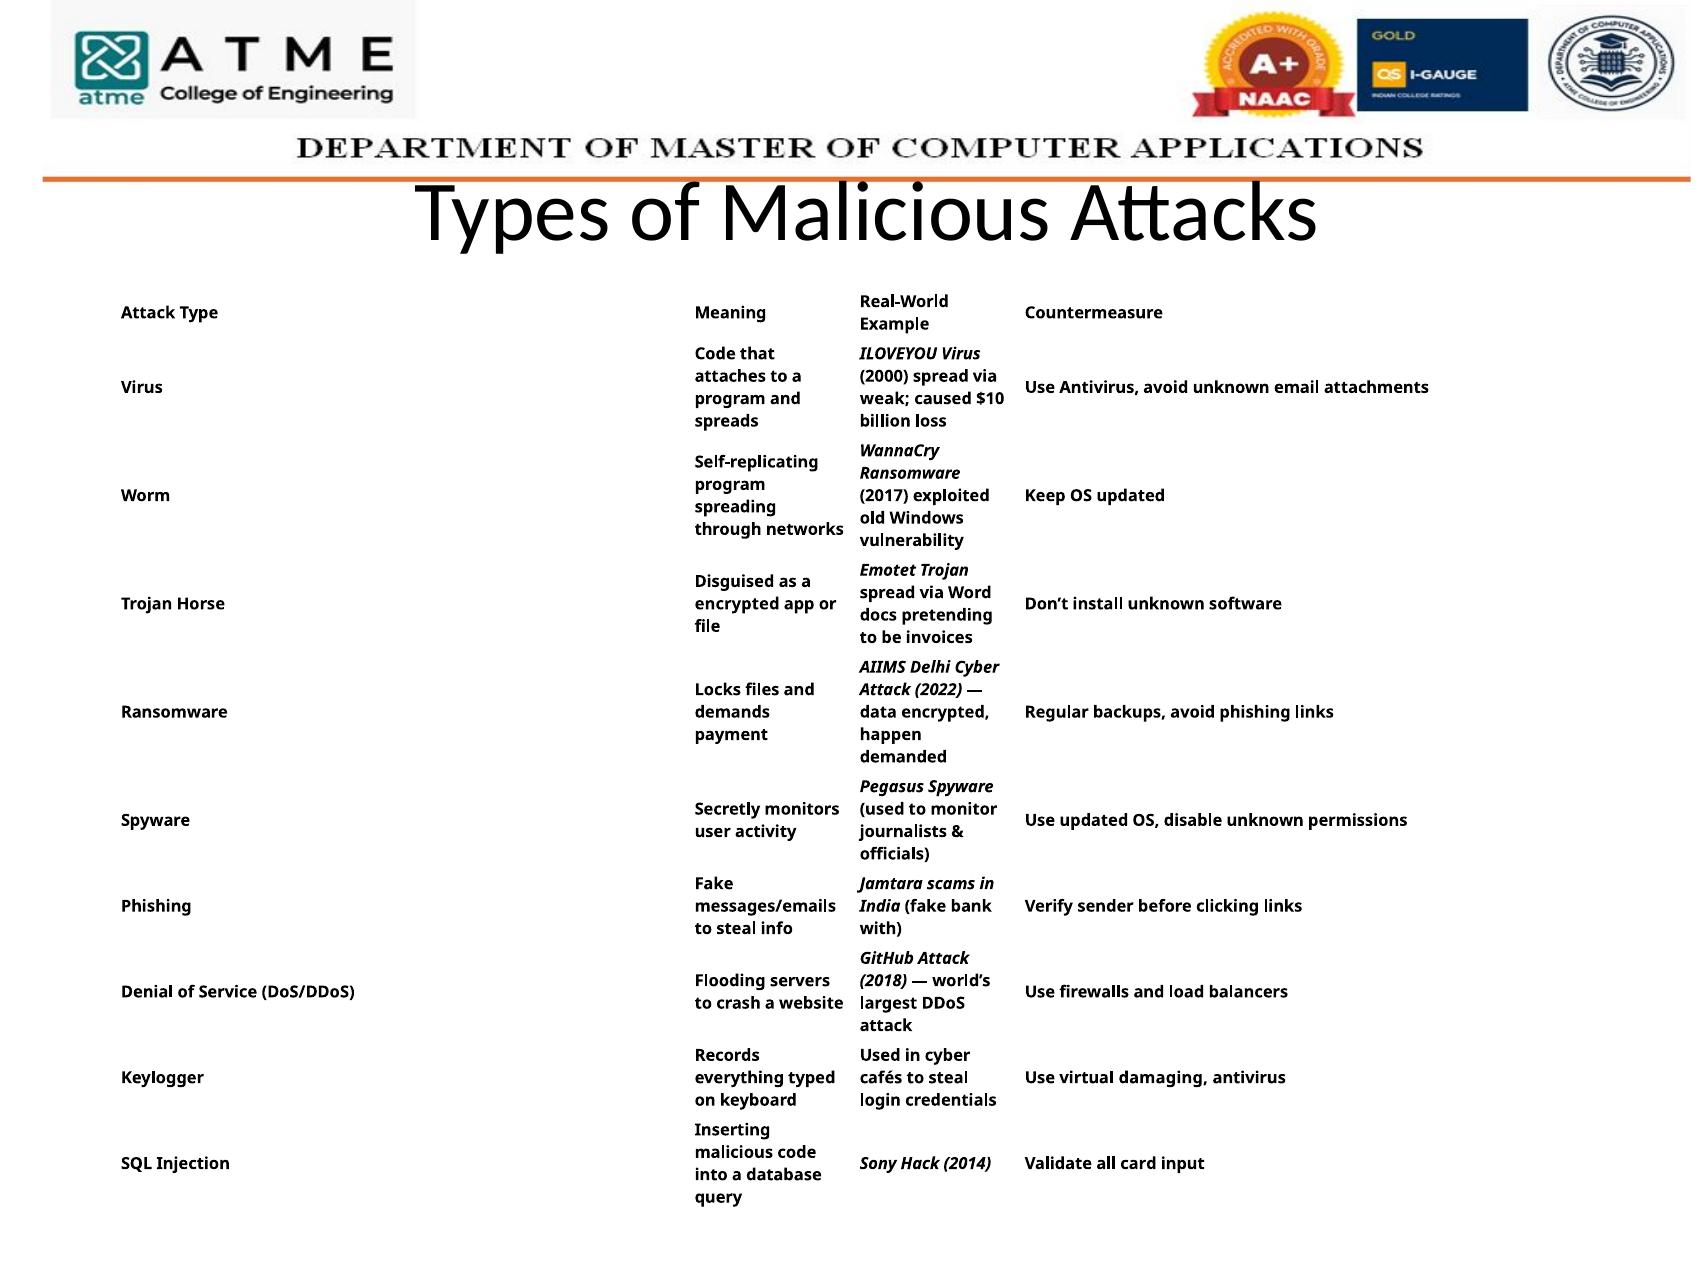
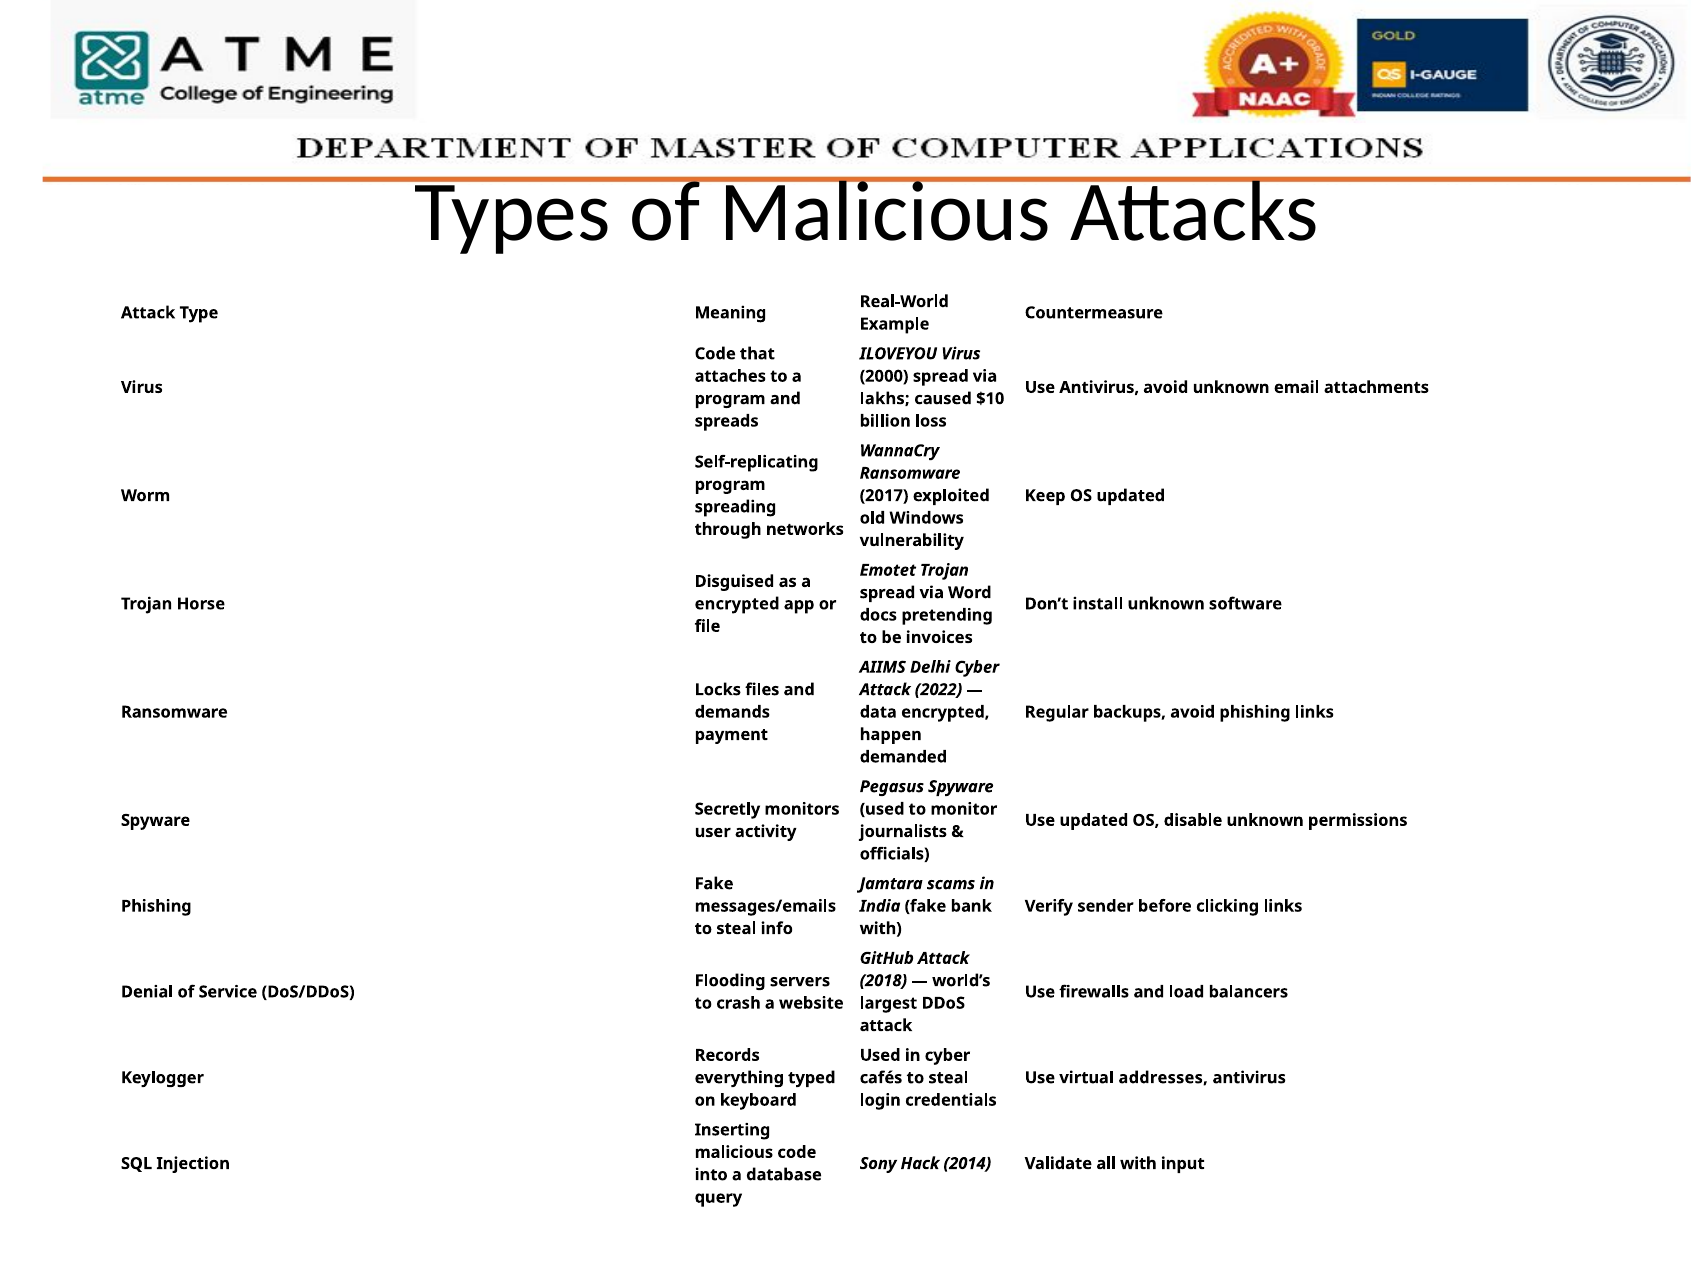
weak: weak -> lakhs (885, 399)
damaging: damaging -> addresses (1163, 1078)
all card: card -> with (1138, 1163)
